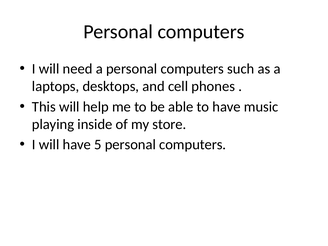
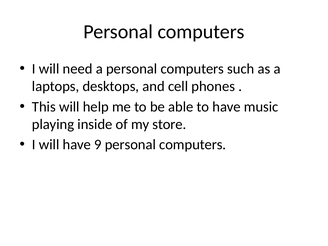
5: 5 -> 9 (98, 145)
